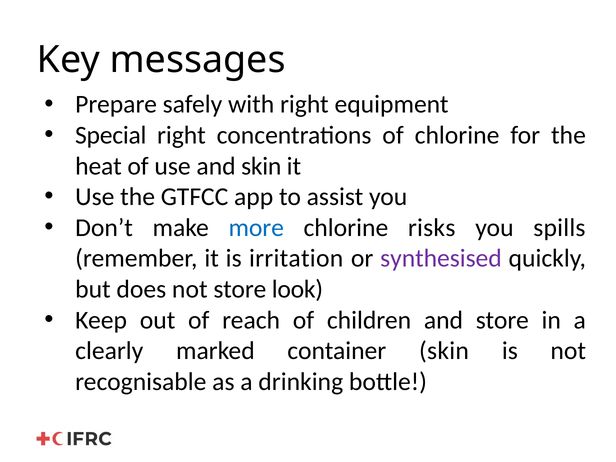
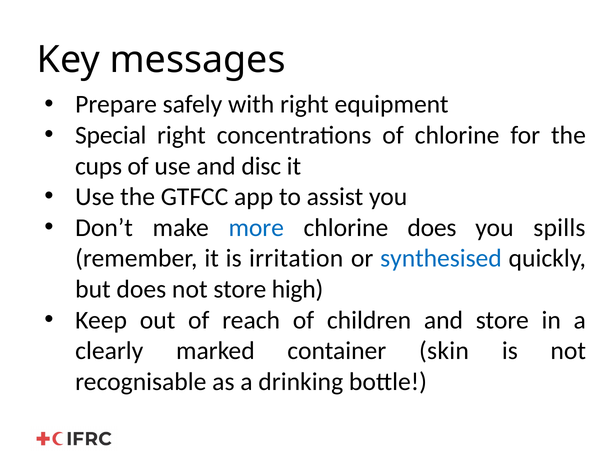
heat: heat -> cups (99, 166)
and skin: skin -> disc (261, 166)
chlorine risks: risks -> does (432, 228)
synthesised colour: purple -> blue (441, 258)
look: look -> high (297, 289)
